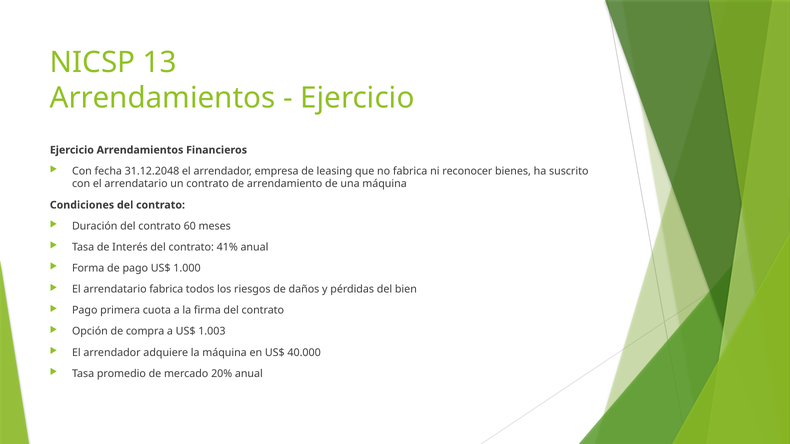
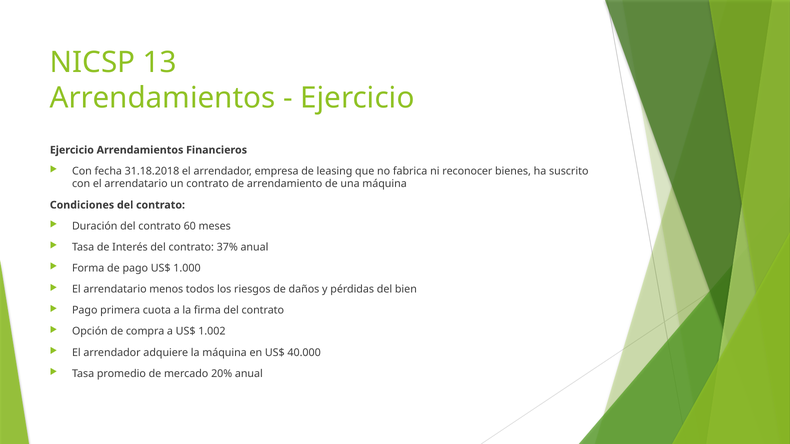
31.12.2048: 31.12.2048 -> 31.18.2018 (152, 171)
41%: 41% -> 37% (227, 247)
arrendatario fabrica: fabrica -> menos (166, 290)
1.003: 1.003 -> 1.002 (212, 332)
